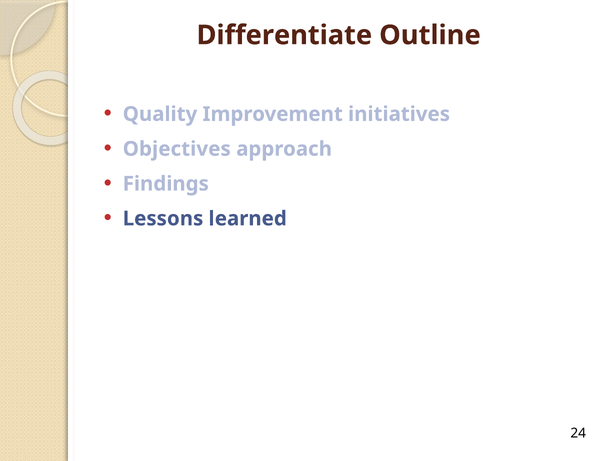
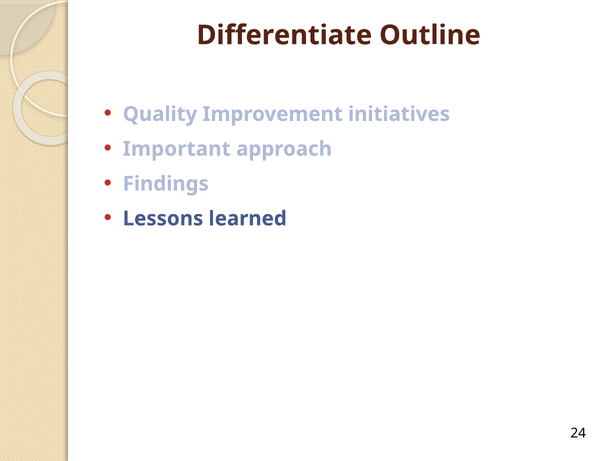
Objectives: Objectives -> Important (177, 149)
